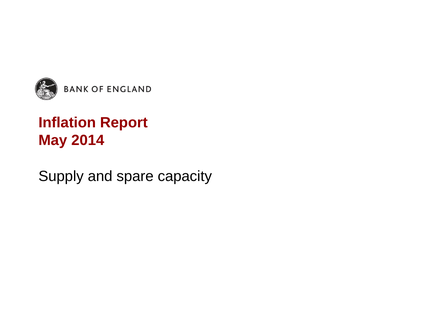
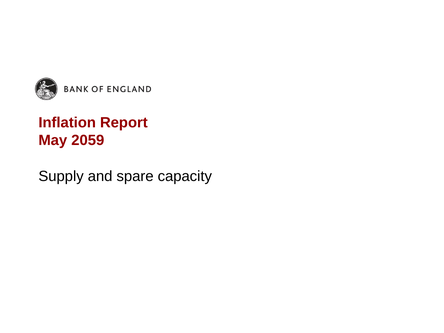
2014: 2014 -> 2059 (88, 140)
